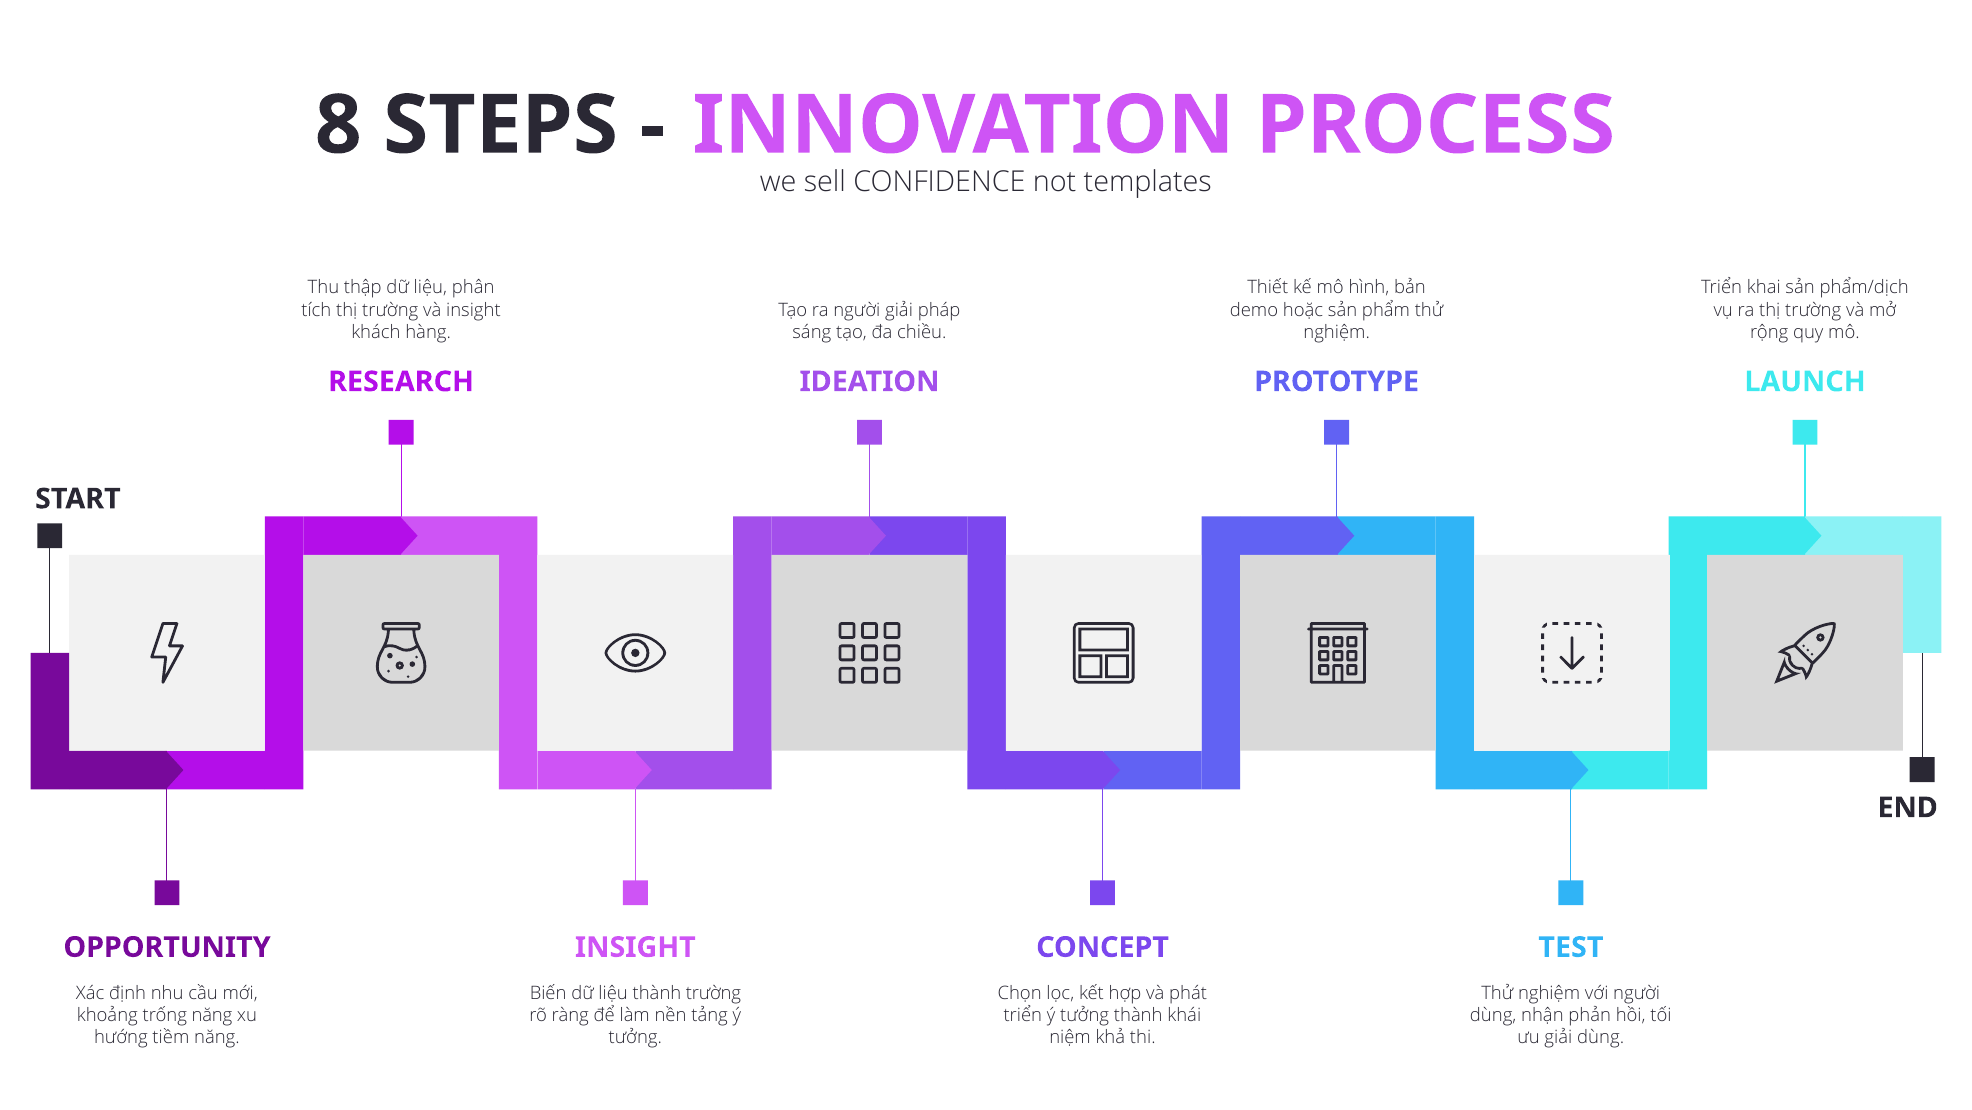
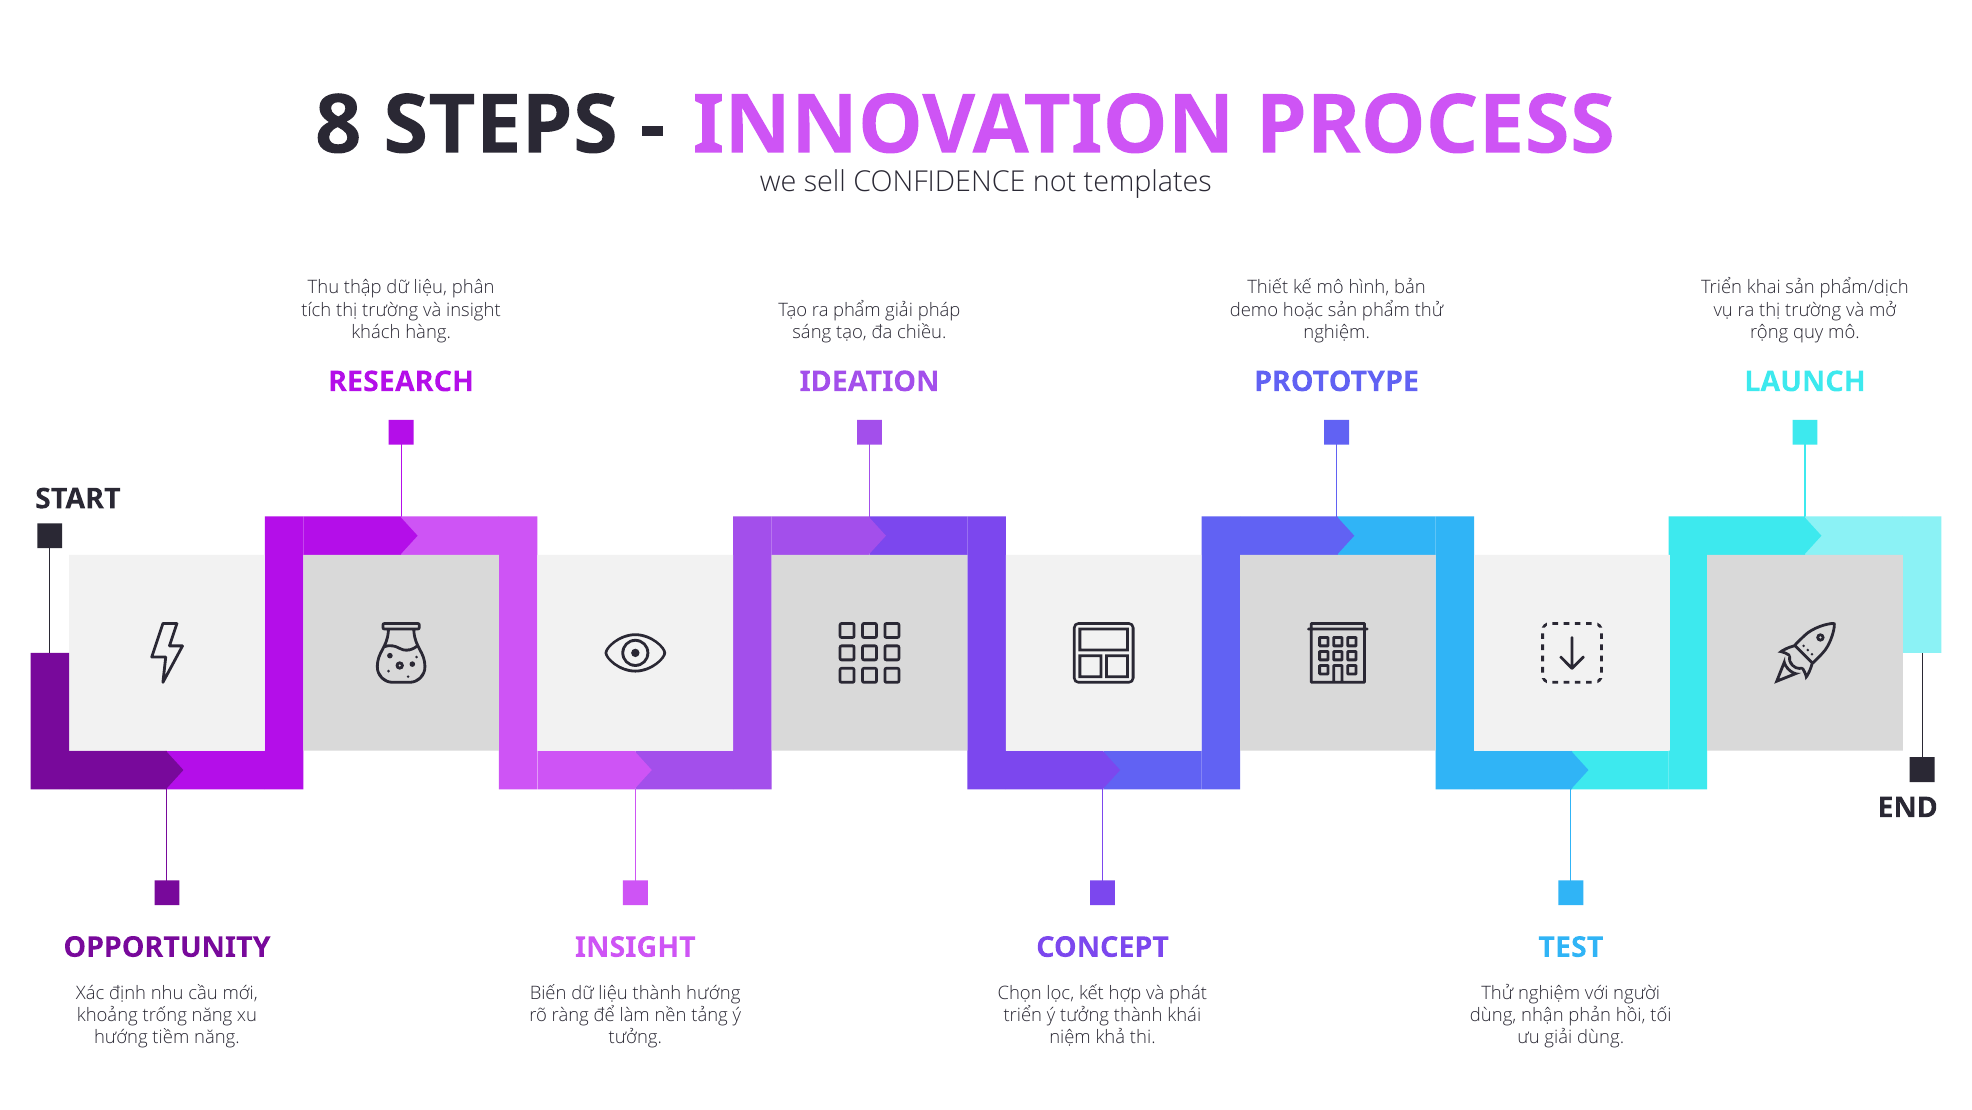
ra người: người -> phẩm (857, 310)
thành trường: trường -> hướng (713, 993)
